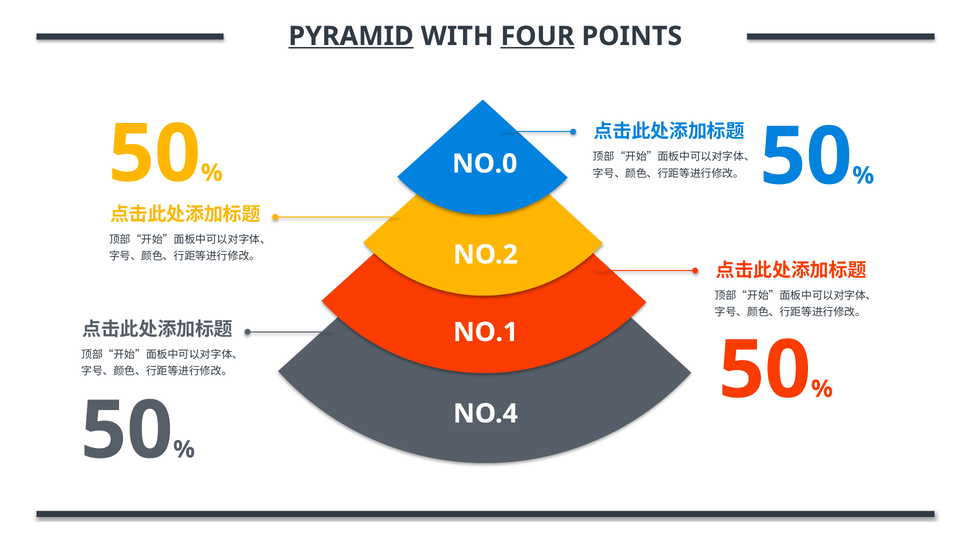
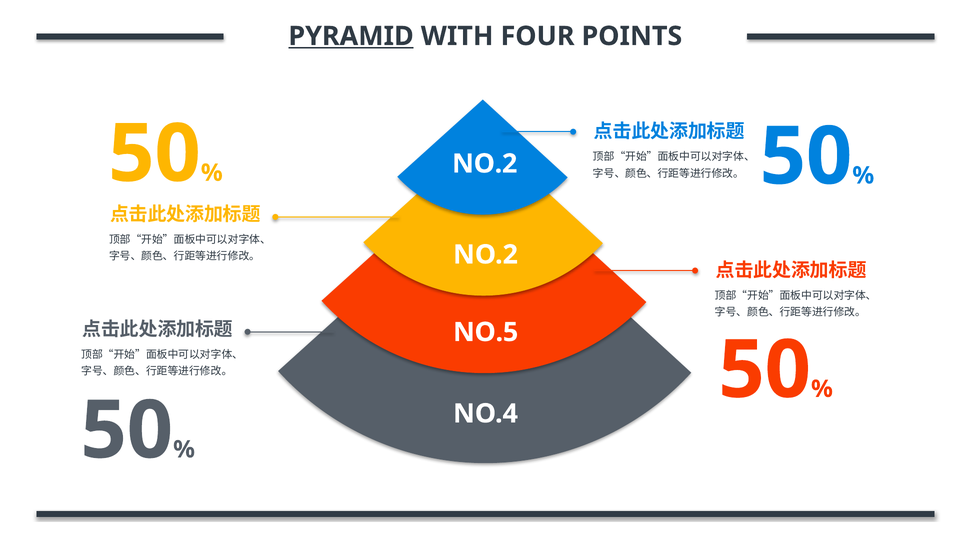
FOUR underline: present -> none (537, 36)
NO.0: NO.0 -> NO.2 (485, 164)
NO.1: NO.1 -> NO.5 (486, 332)
